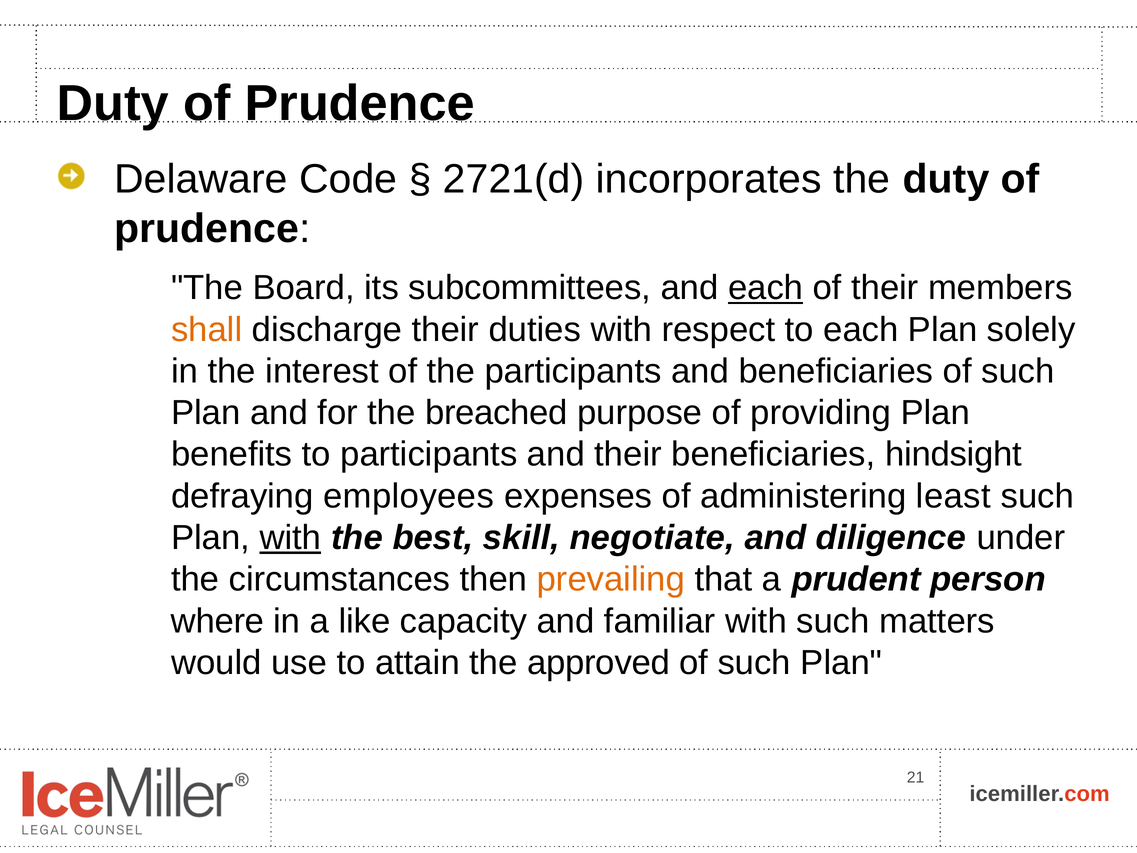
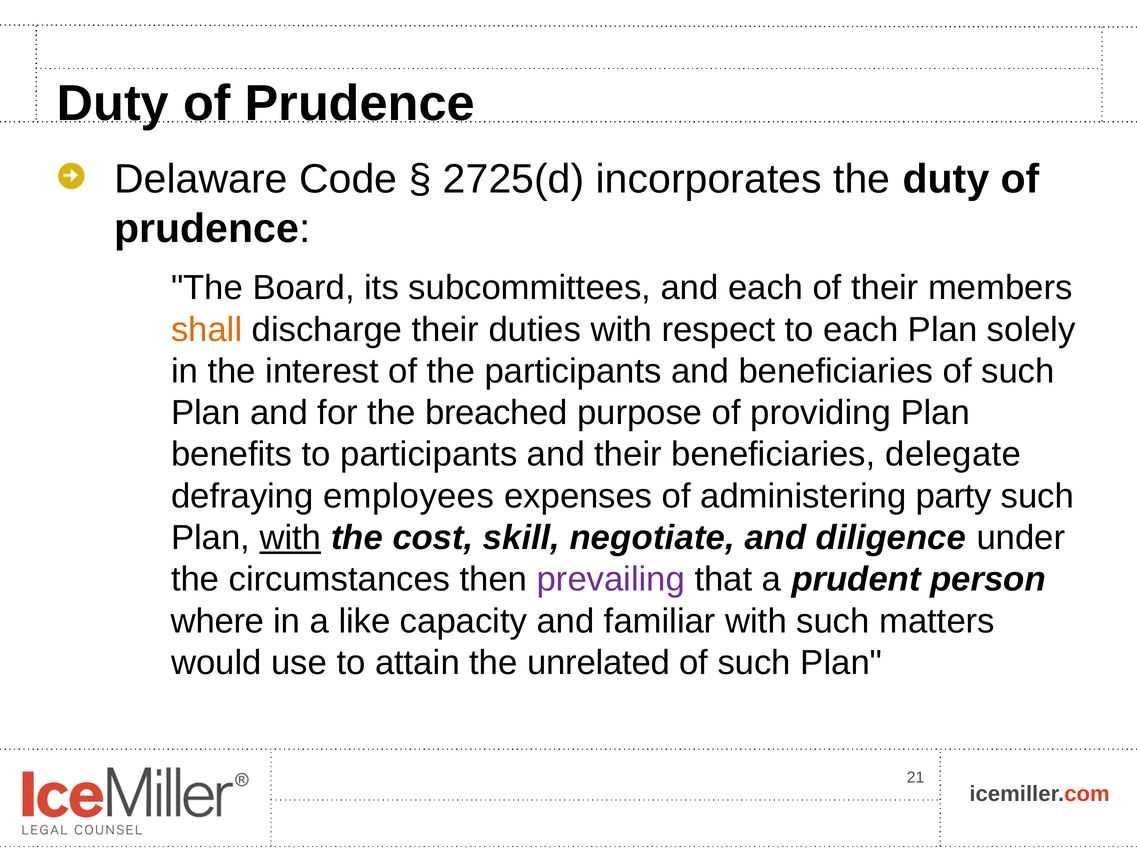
2721(d: 2721(d -> 2725(d (514, 179)
each underline: present -> none (766, 288)
hindsight: hindsight -> delegate (953, 454)
least: least -> party (954, 496)
best: best -> cost (433, 538)
prevailing colour: orange -> purple (611, 579)
approved: approved -> unrelated (599, 662)
